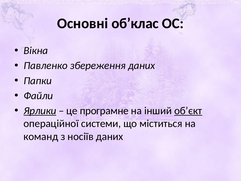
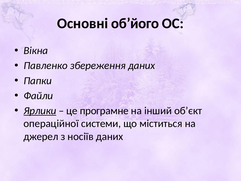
об’клас: об’клас -> об’його (135, 23)
об’єкт underline: present -> none (188, 111)
команд: команд -> джерел (41, 136)
